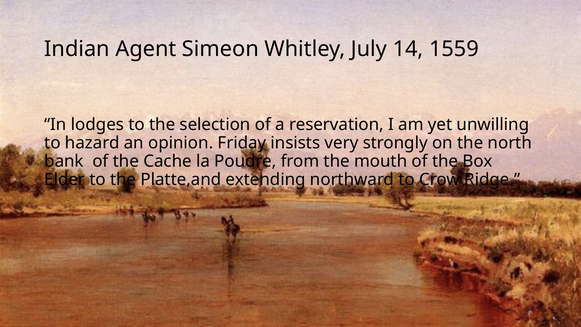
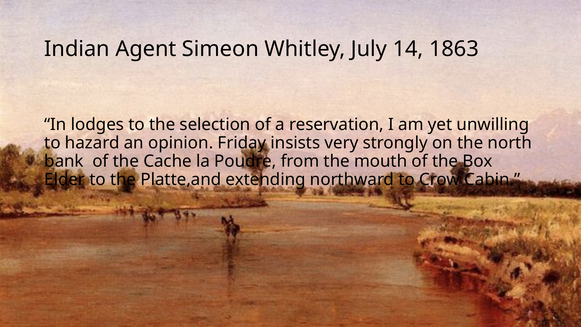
1559: 1559 -> 1863 (454, 49)
Ridge: Ridge -> Cabin (492, 180)
